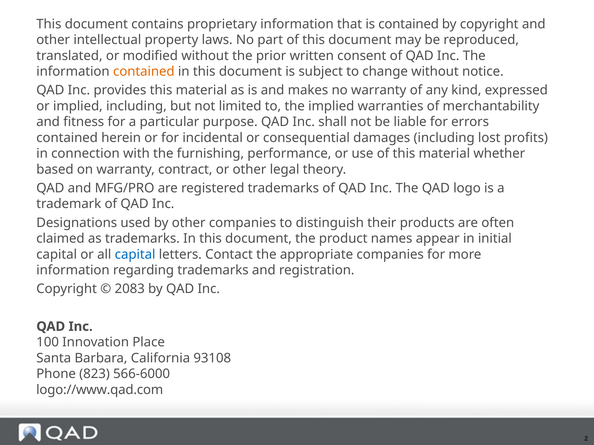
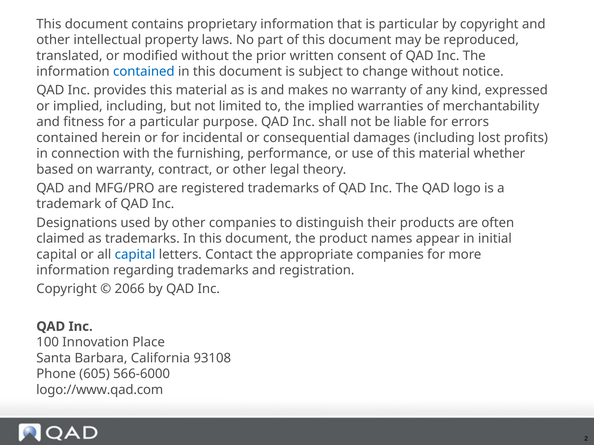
is contained: contained -> particular (409, 24)
contained colour: orange -> blue (144, 72)
2083: 2083 -> 2066 (130, 289)
823: 823 -> 605 (95, 374)
